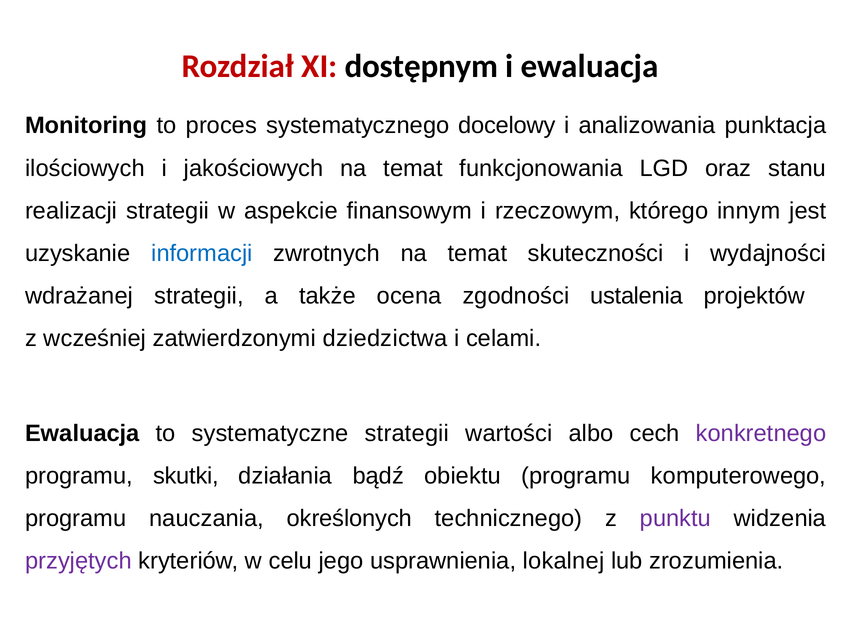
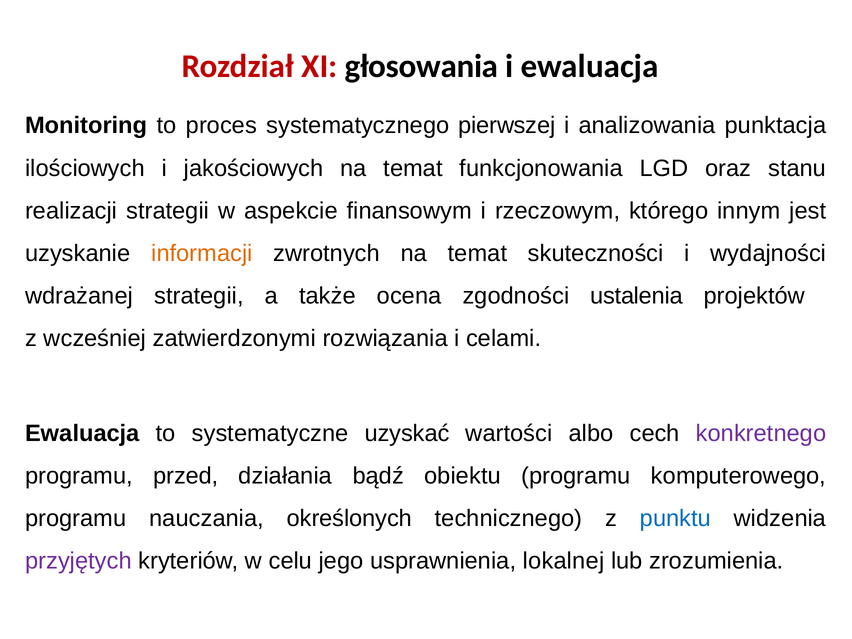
dostępnym: dostępnym -> głosowania (421, 66)
docelowy: docelowy -> pierwszej (507, 126)
informacji colour: blue -> orange (202, 253)
dziedzictwa: dziedzictwa -> rozwiązania (385, 339)
systematyczne strategii: strategii -> uzyskać (407, 433)
skutki: skutki -> przed (186, 476)
punktu colour: purple -> blue (675, 518)
